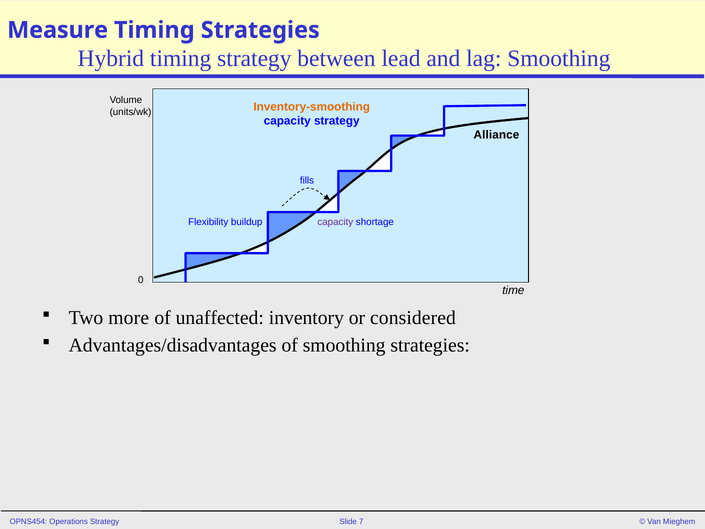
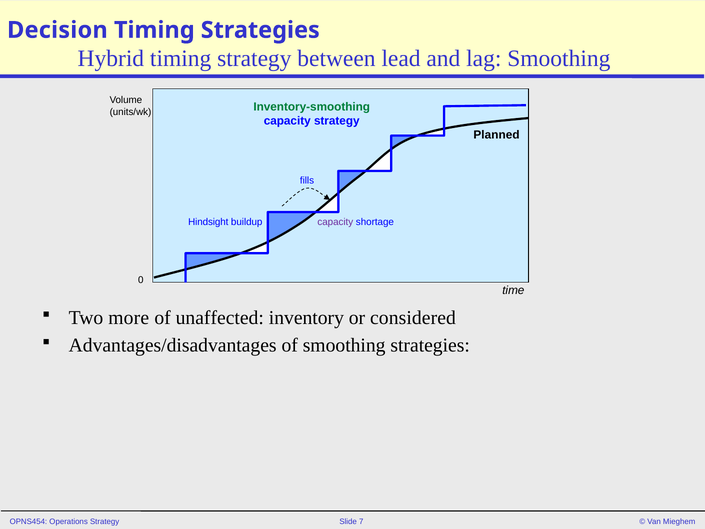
Measure: Measure -> Decision (57, 30)
Inventory-smoothing colour: orange -> green (312, 107)
Alliance: Alliance -> Planned (497, 135)
Flexibility: Flexibility -> Hindsight (208, 222)
